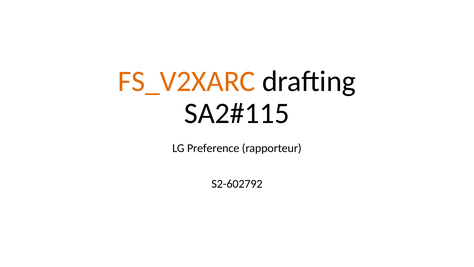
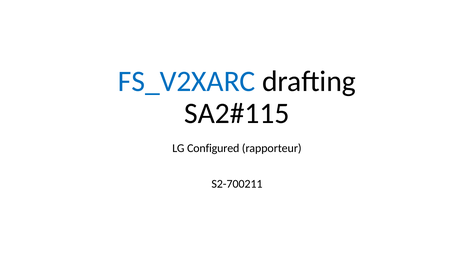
FS_V2XARC colour: orange -> blue (187, 81)
Preference: Preference -> Configured (213, 148)
S2-602792: S2-602792 -> S2-700211 (237, 184)
